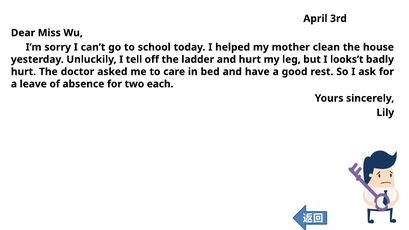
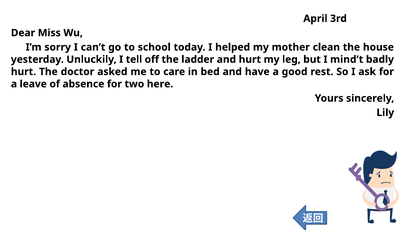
looks’t: looks’t -> mind’t (347, 59)
each: each -> here (160, 84)
